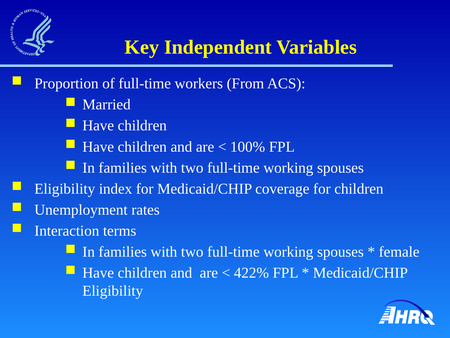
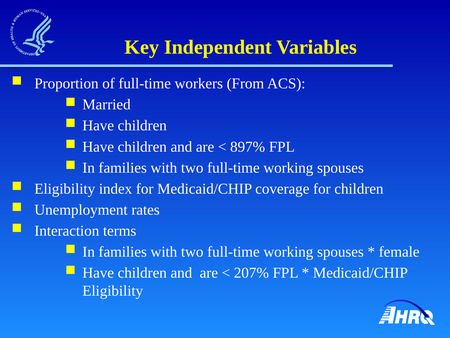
100%: 100% -> 897% (248, 147)
422%: 422% -> 207% (251, 272)
